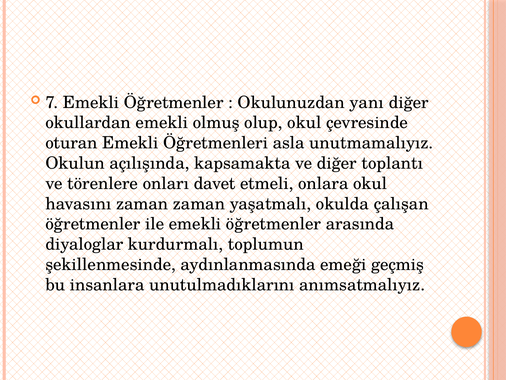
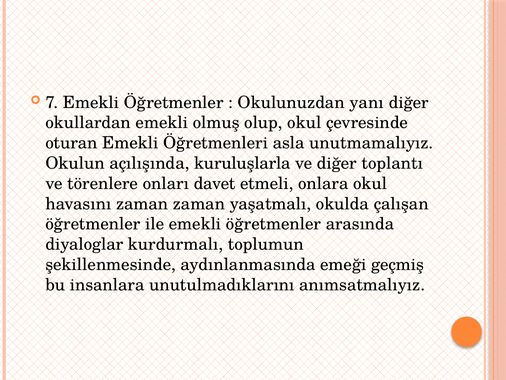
kapsamakta: kapsamakta -> kuruluşlarla (242, 163)
